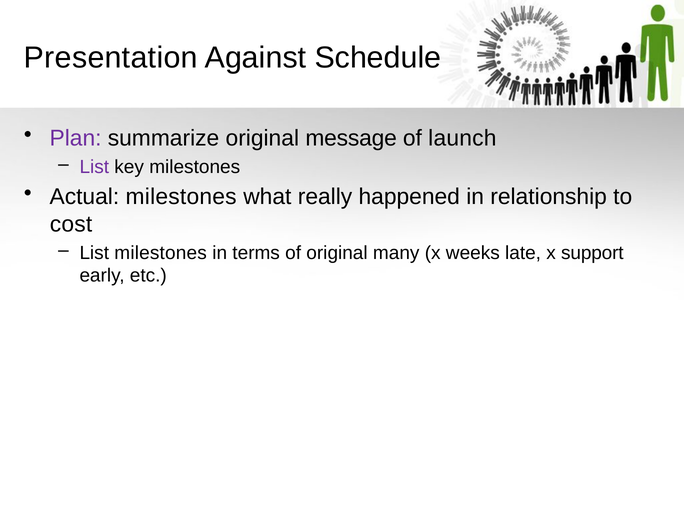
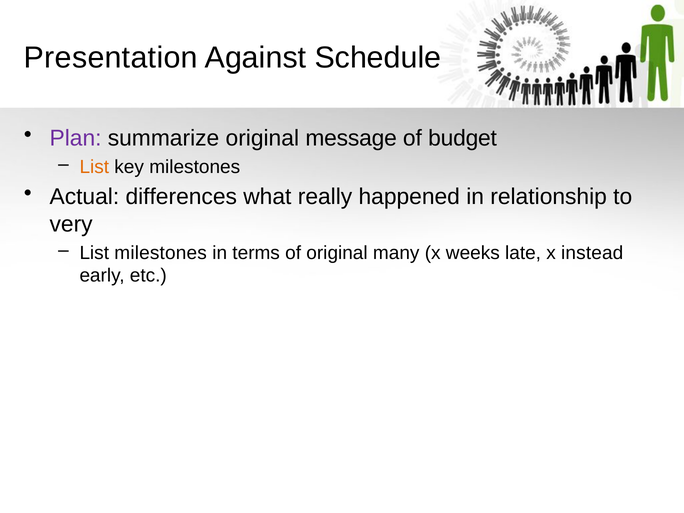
launch: launch -> budget (463, 138)
List colour: purple -> orange (94, 167)
Actual milestones: milestones -> differences (181, 197)
cost: cost -> very (71, 224)
support: support -> instead (592, 253)
